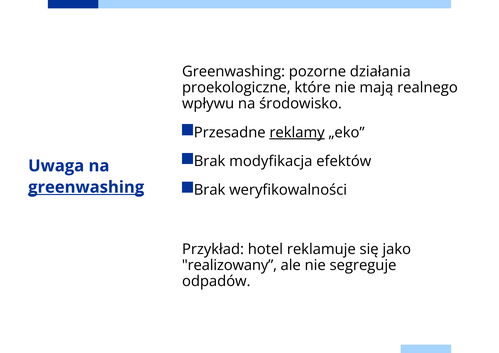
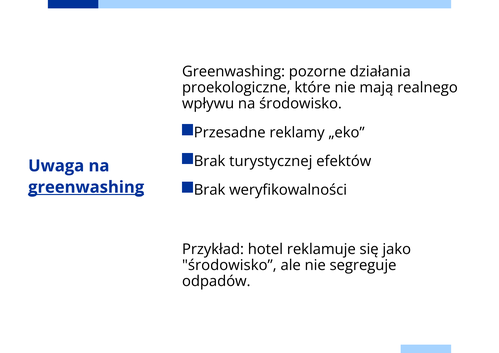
reklamy underline: present -> none (297, 132)
modyfikacja: modyfikacja -> turystycznej (271, 161)
realizowany: realizowany -> środowisko (229, 265)
